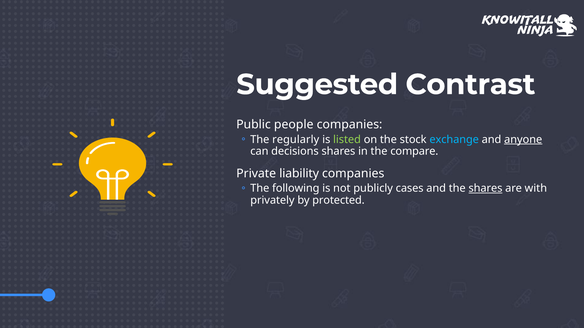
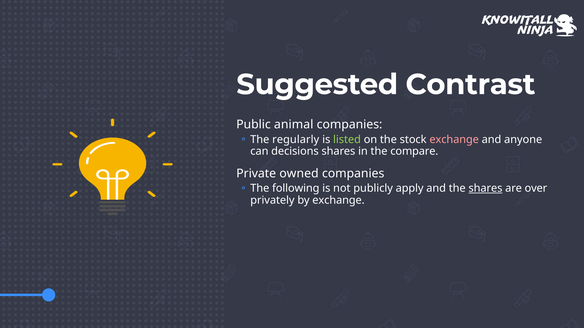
people: people -> animal (294, 125)
exchange colour: light blue -> pink (454, 140)
anyone underline: present -> none (523, 140)
liability: liability -> owned (299, 174)
cases: cases -> apply (410, 189)
with: with -> over (536, 189)
by protected: protected -> exchange (338, 200)
